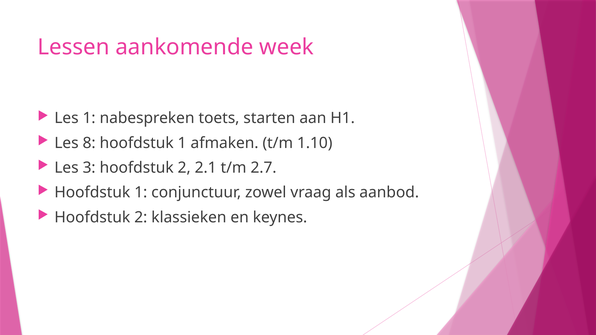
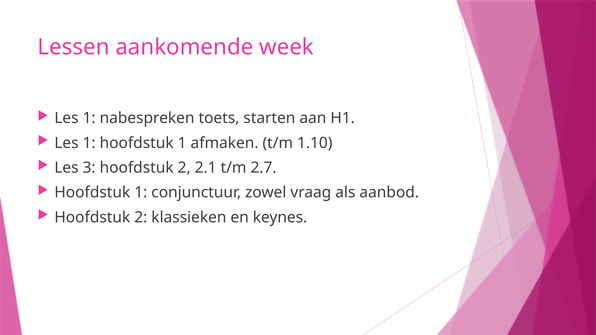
8: 8 -> 1 (89, 143)
